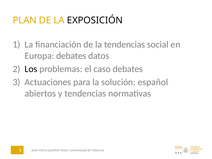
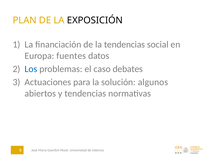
Europa debates: debates -> fuentes (71, 56)
Los colour: black -> blue (31, 69)
español: español -> algunos (153, 82)
